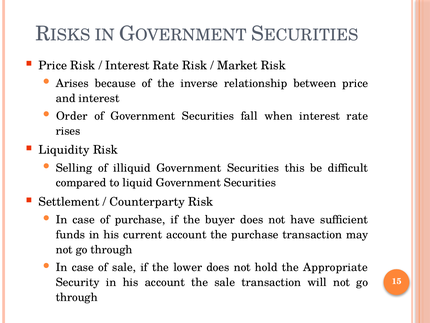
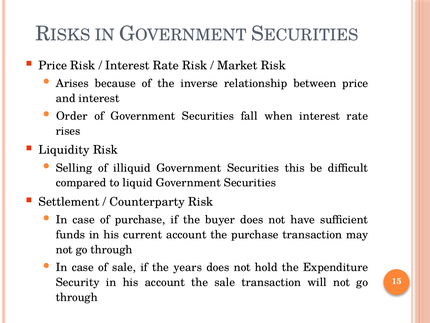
lower: lower -> years (188, 267)
Appropriate: Appropriate -> Expenditure (336, 267)
